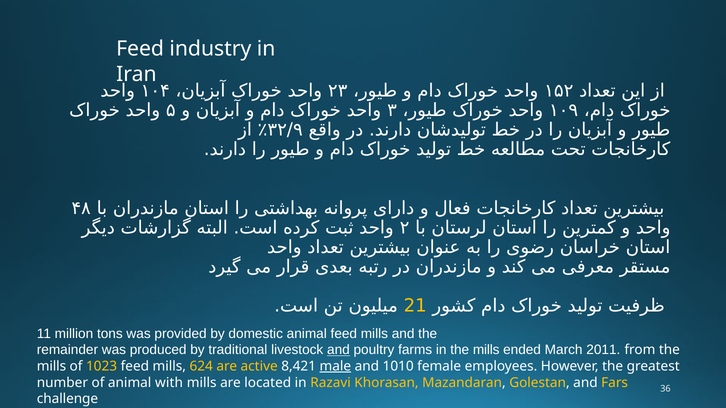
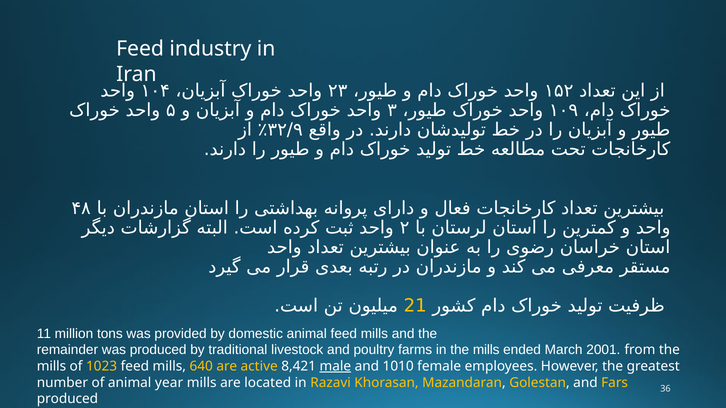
and underline: present -> none (338, 350)
2011: 2011 -> 2001 (603, 350)
624: 624 -> 640 (201, 367)
with: with -> year (169, 383)
challenge: challenge -> produced (67, 399)
